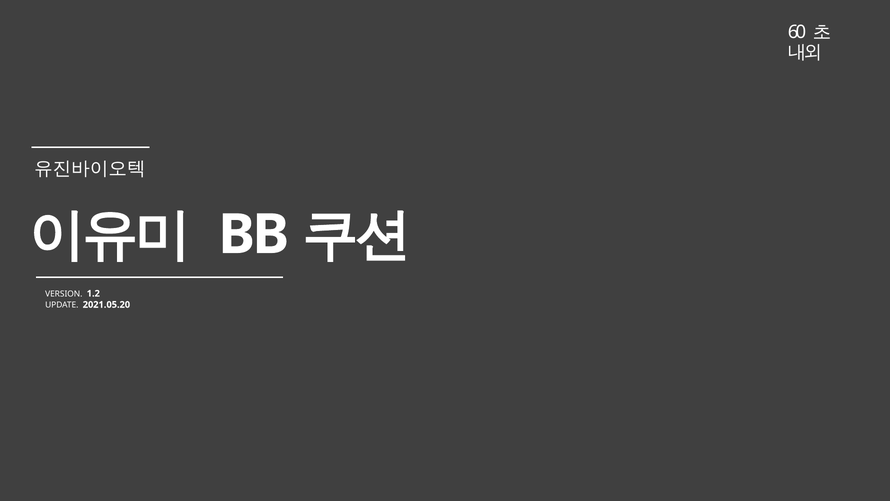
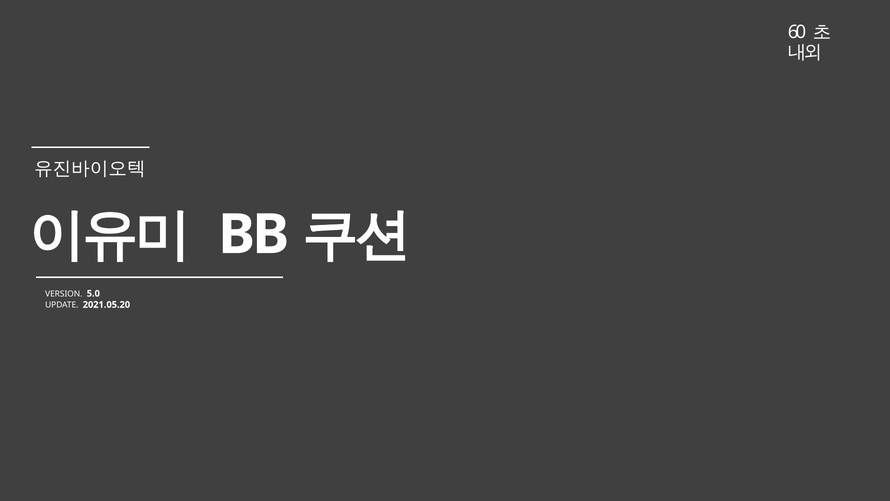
1.2: 1.2 -> 5.0 (93, 293)
